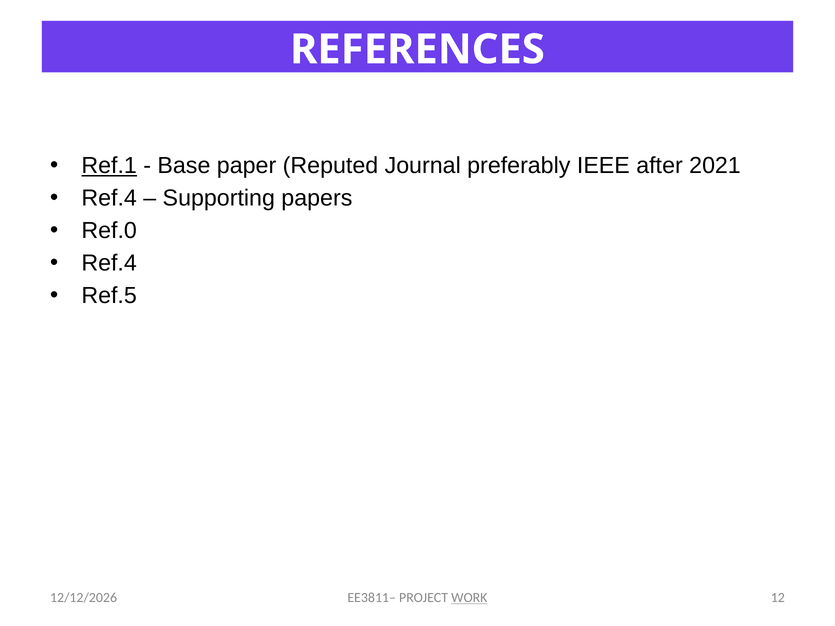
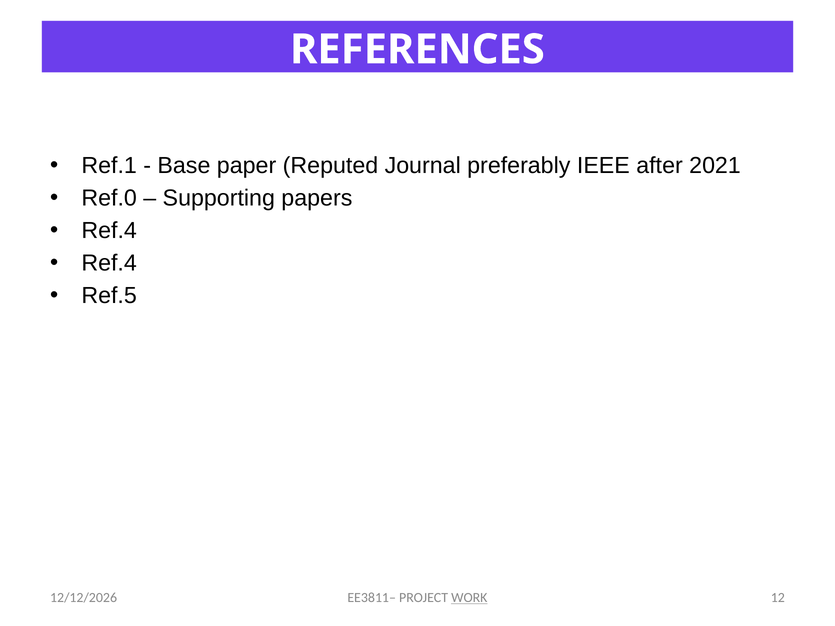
Ref.1 underline: present -> none (109, 166)
Ref.4: Ref.4 -> Ref.0 (109, 198)
Ref.0: Ref.0 -> Ref.4 (109, 231)
